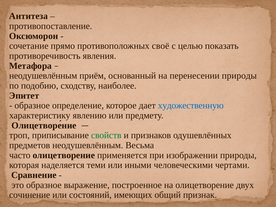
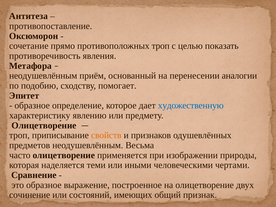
противоположных своё: своё -> троп (161, 46)
перенесении природы: природы -> аналогии (239, 76)
наиболее: наиболее -> помогает (117, 86)
свойств colour: green -> orange (106, 135)
